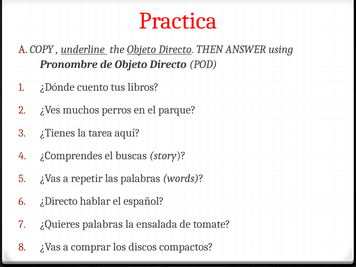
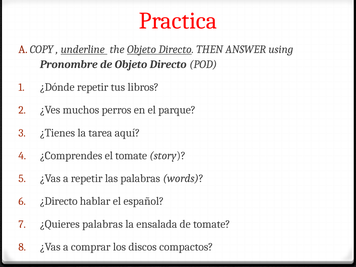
¿Dónde cuento: cuento -> repetir (93, 87)
el buscas: buscas -> tomate (131, 156)
